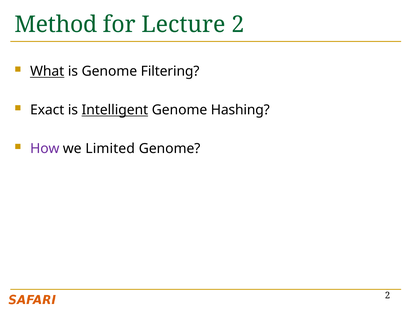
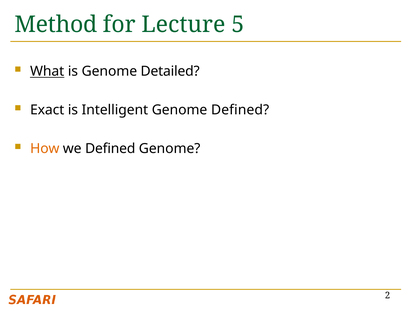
Lecture 2: 2 -> 5 (238, 24)
Filtering: Filtering -> Detailed (170, 71)
Intelligent underline: present -> none (115, 110)
Genome Hashing: Hashing -> Defined (240, 110)
How colour: purple -> orange (45, 149)
we Limited: Limited -> Defined (110, 149)
